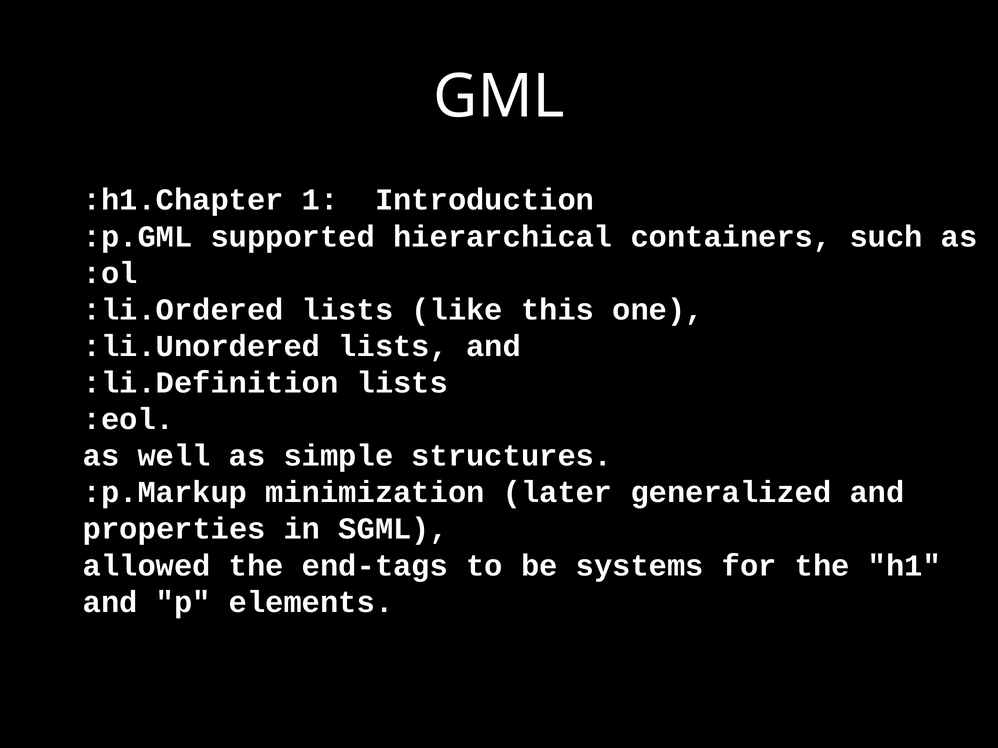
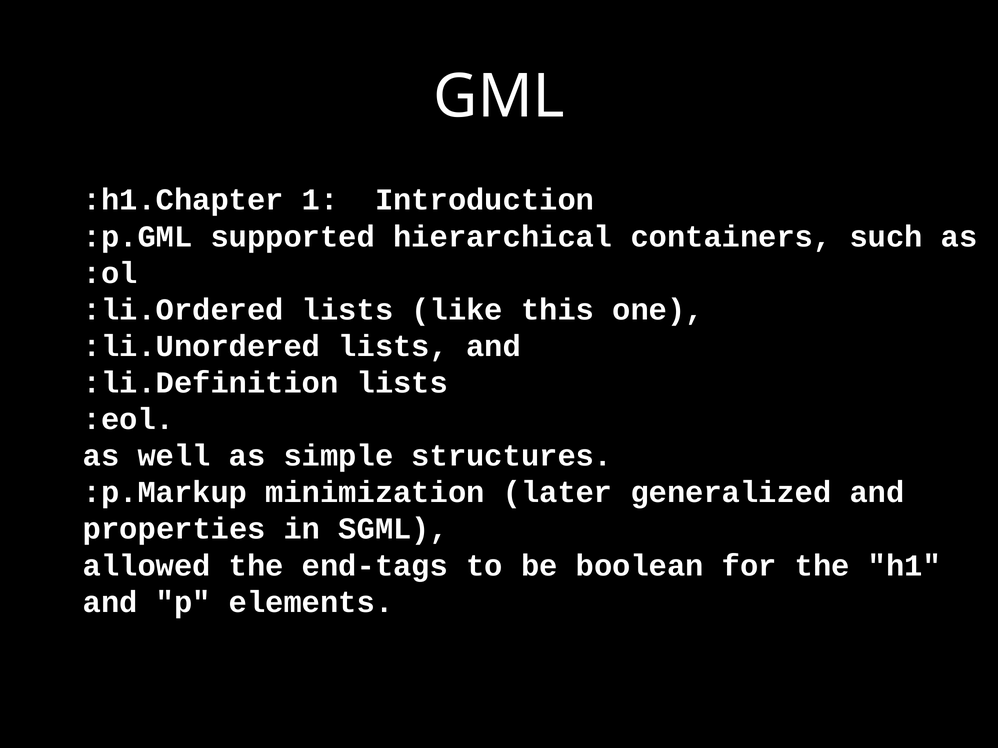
systems: systems -> boolean (640, 566)
